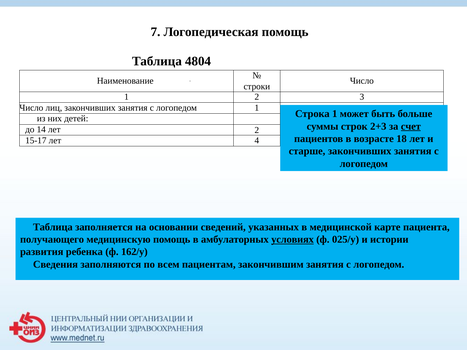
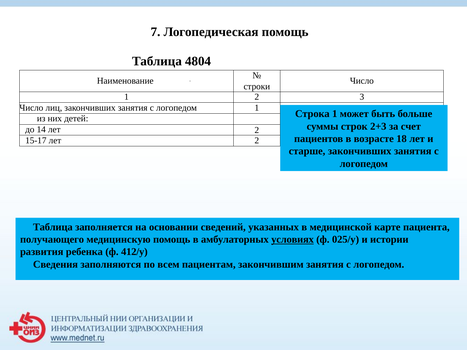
счет underline: present -> none (411, 126)
15-17 лет 4: 4 -> 2 (257, 140)
162/у: 162/у -> 412/у (134, 252)
